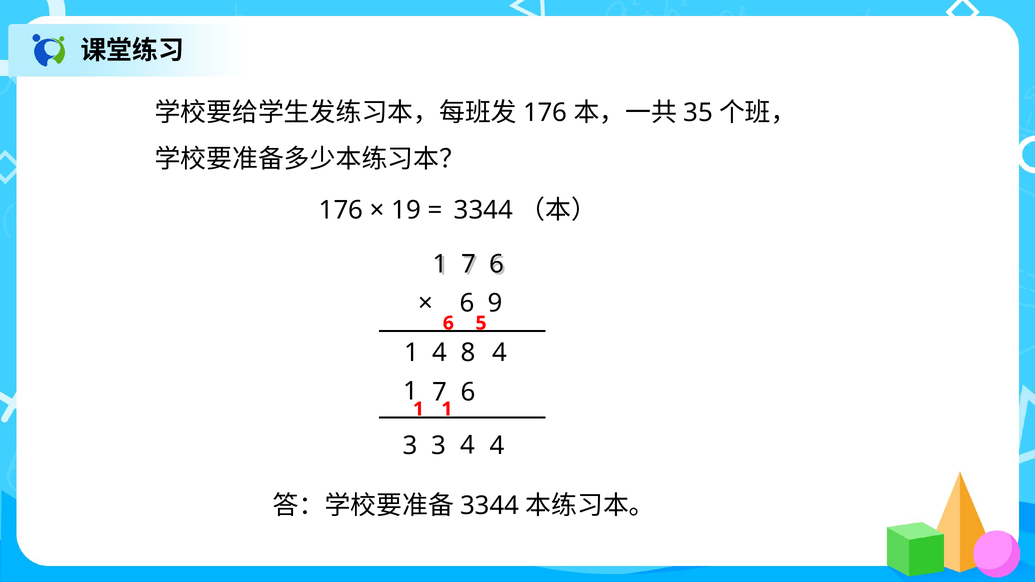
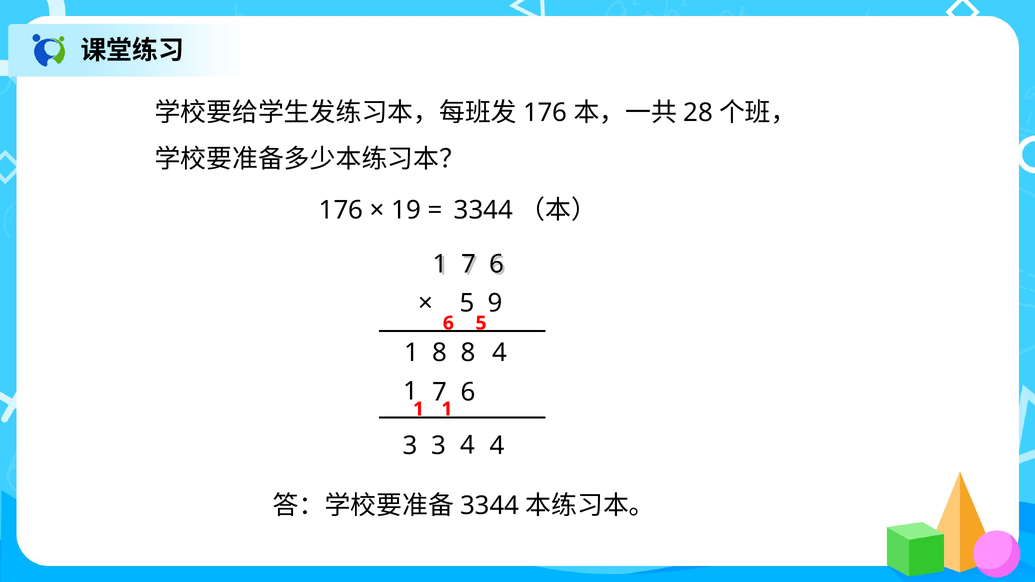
35: 35 -> 28 (698, 113)
6: 6 -> 5 (467, 303)
1 4: 4 -> 8 (440, 353)
